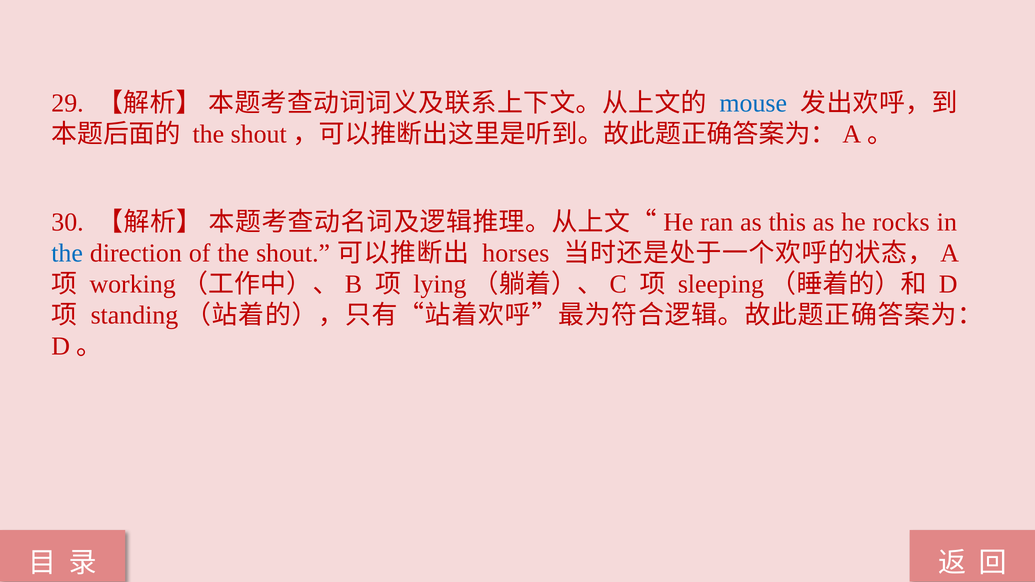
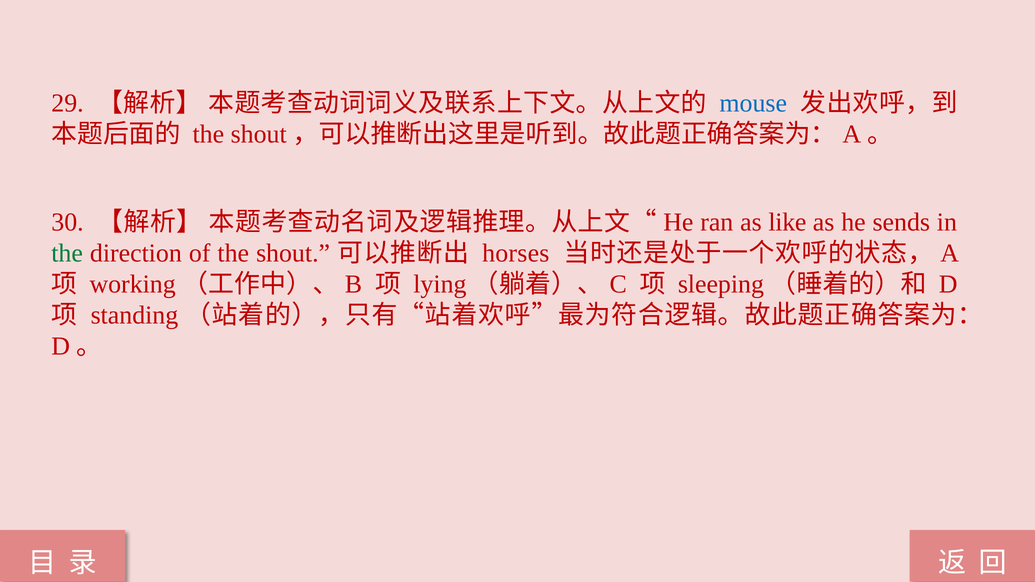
this: this -> like (787, 222)
rocks: rocks -> sends (901, 222)
the colour: blue -> green (67, 253)
